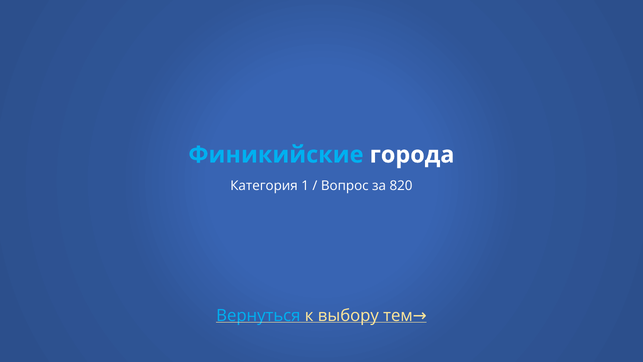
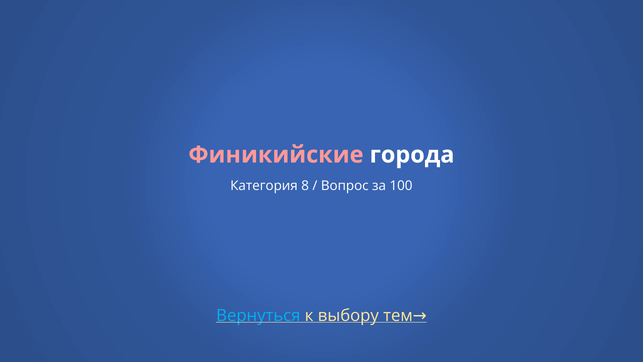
Финикийские colour: light blue -> pink (276, 155)
1: 1 -> 8 (305, 186)
820: 820 -> 100 (401, 186)
